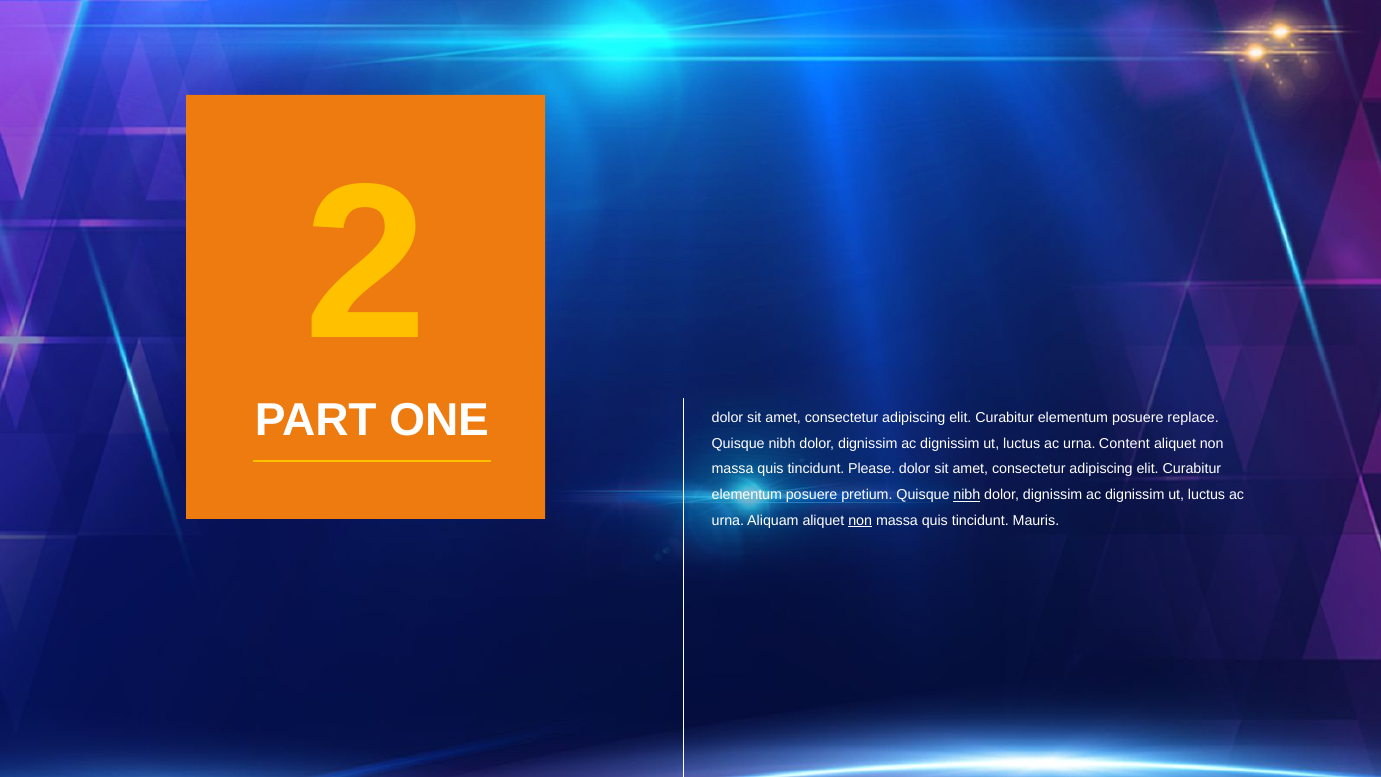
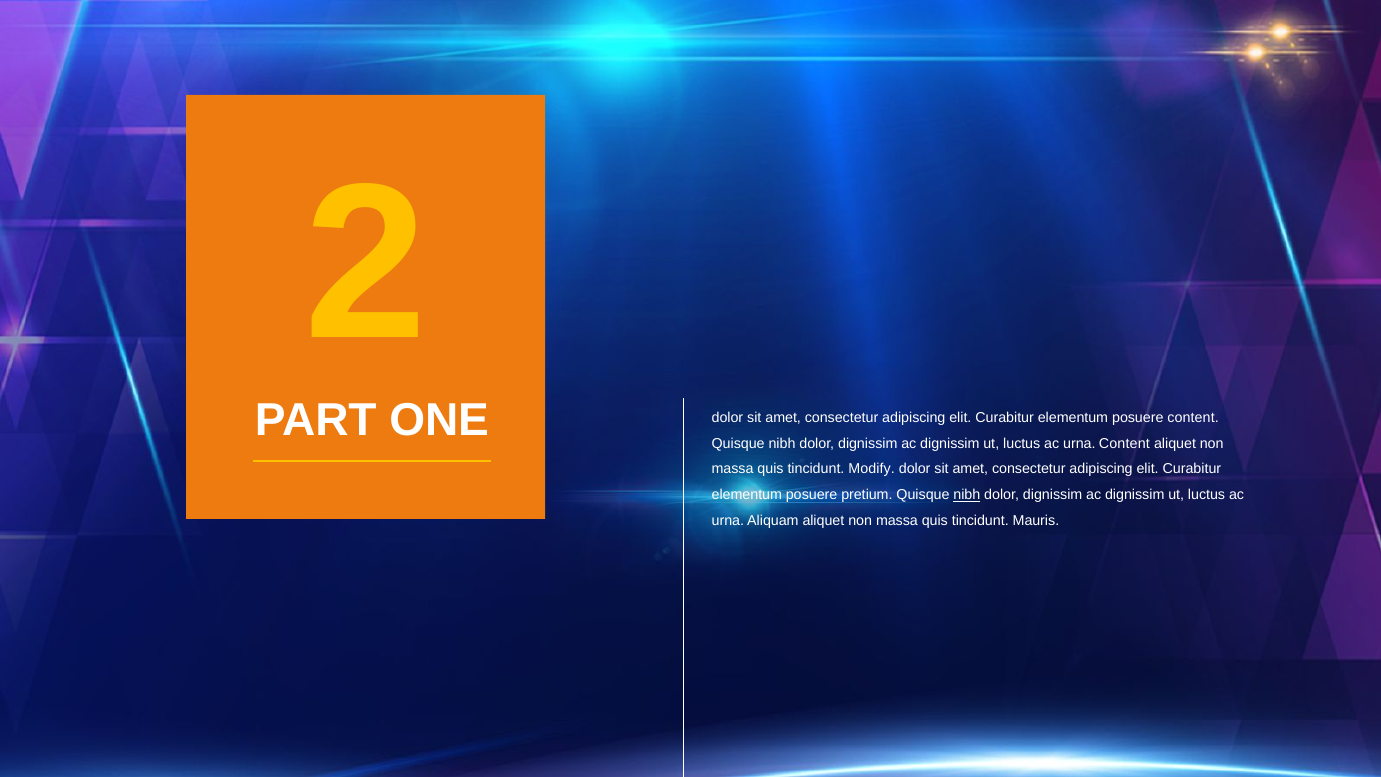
posuere replace: replace -> content (1193, 417)
Please: Please -> Modify (872, 469)
non underline: present -> none (860, 520)
